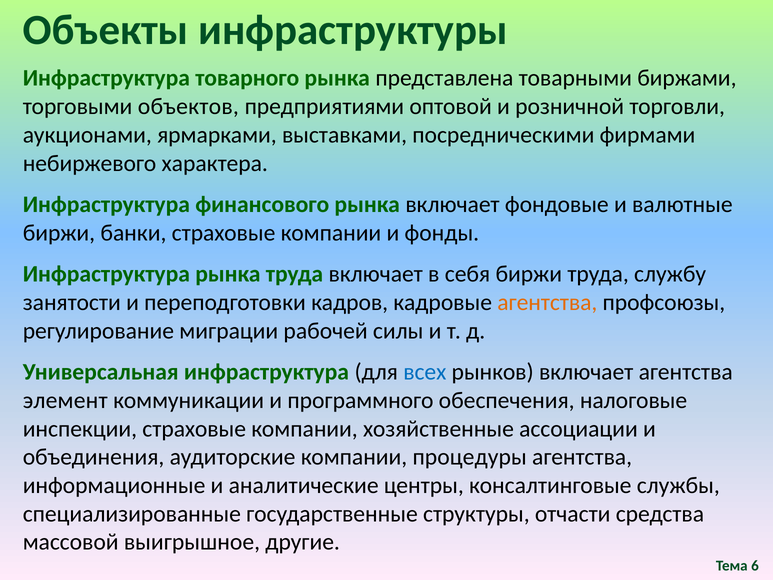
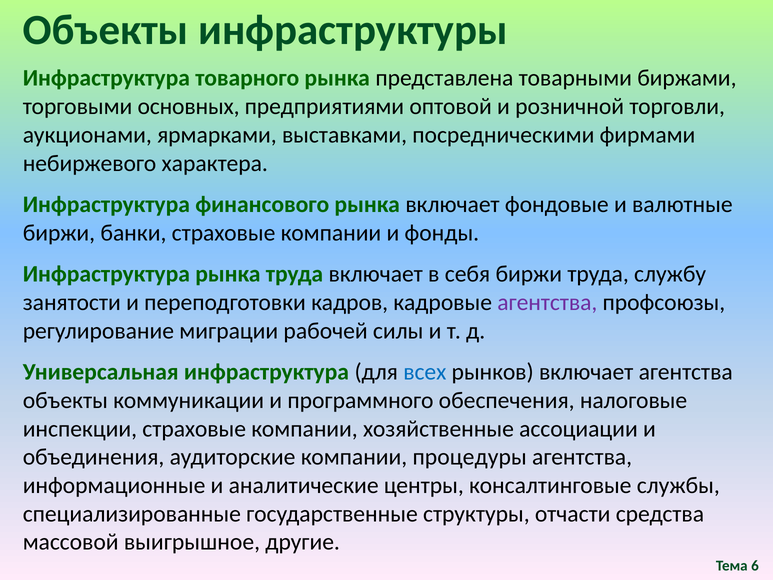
объектов: объектов -> основных (189, 106)
агентства colour: orange -> purple (547, 302)
элемент: элемент -> объекты (65, 400)
